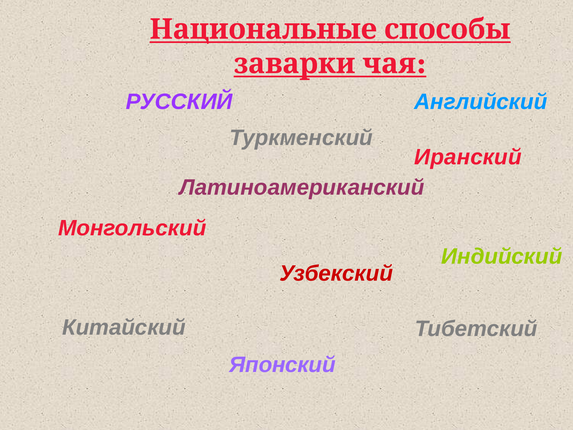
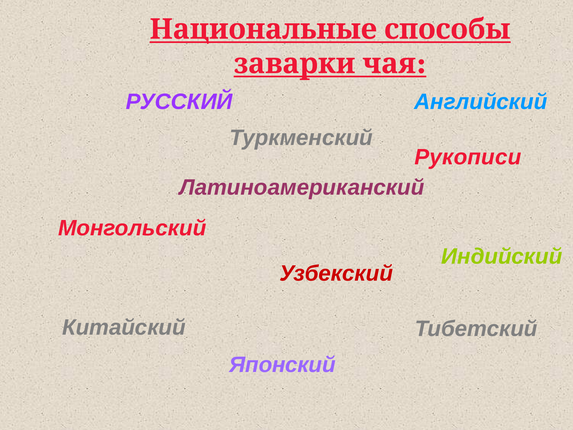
Иранский: Иранский -> Рукописи (468, 157)
